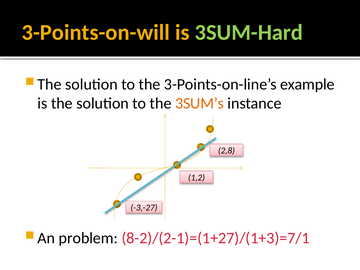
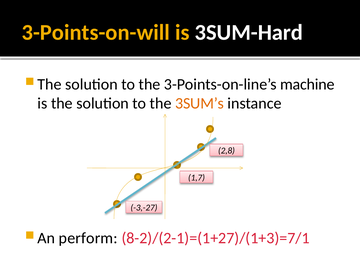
3SUM-Hard colour: light green -> white (249, 32)
example: example -> machine (307, 84)
1,2: 1,2 -> 1,7 (196, 178)
problem: problem -> perform (88, 238)
